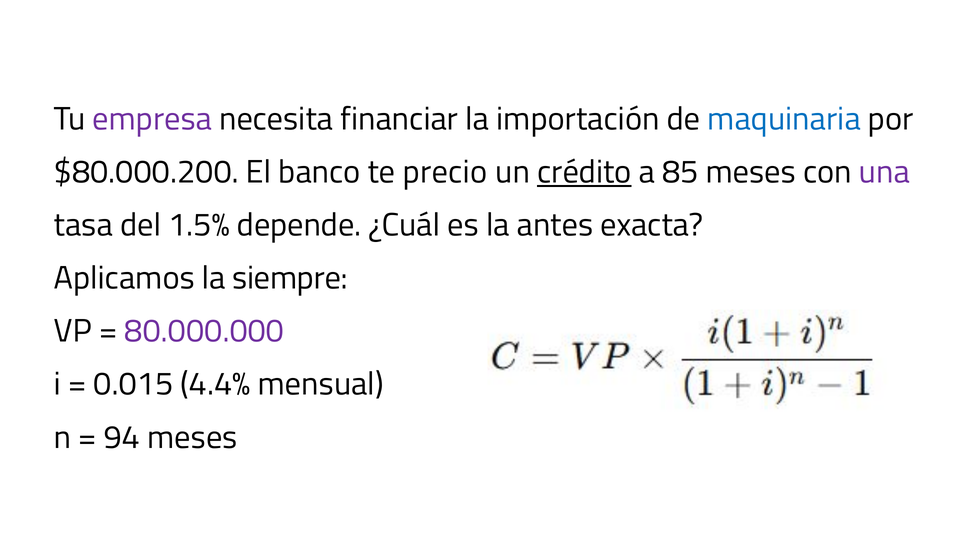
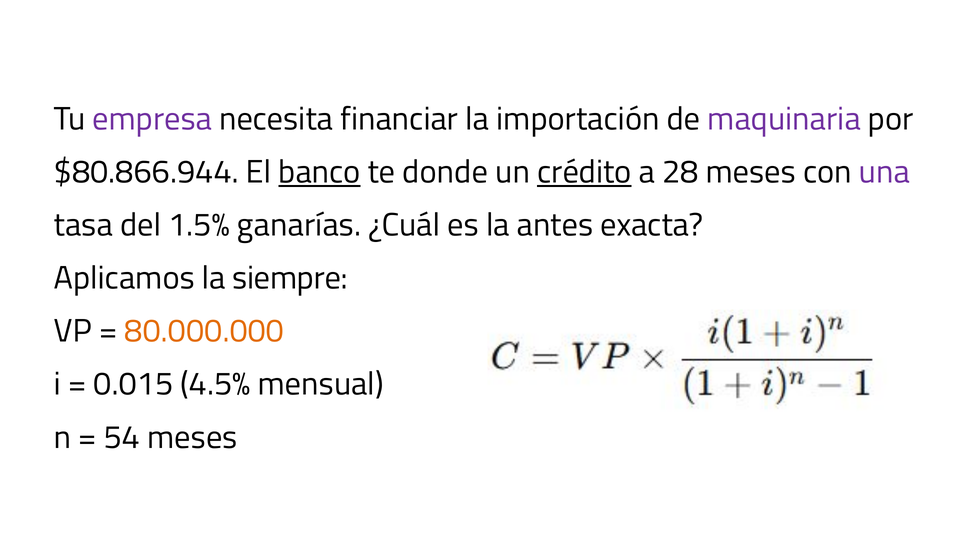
maquinaria colour: blue -> purple (784, 119)
$80.000.200: $80.000.200 -> $80.866.944 (146, 172)
banco underline: none -> present (319, 172)
precio: precio -> donde (445, 172)
85: 85 -> 28 (680, 172)
depende: depende -> ganarías (299, 225)
80.000.000 colour: purple -> orange (204, 331)
4.4%: 4.4% -> 4.5% (215, 385)
94: 94 -> 54 (122, 438)
